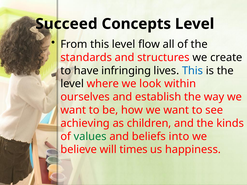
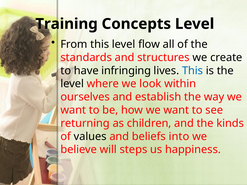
Succeed: Succeed -> Training (67, 24)
achieving: achieving -> returning (85, 123)
values colour: green -> black (90, 137)
times: times -> steps (133, 150)
